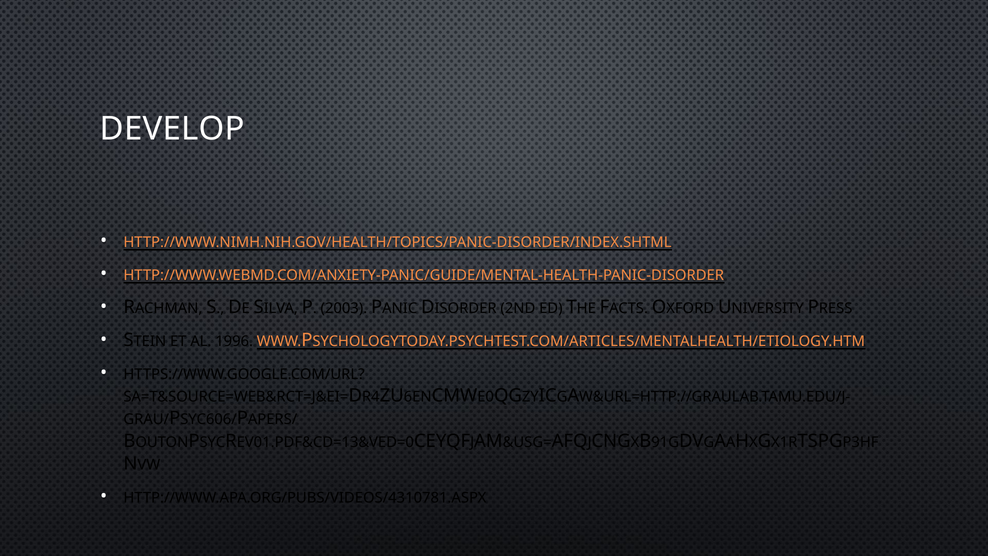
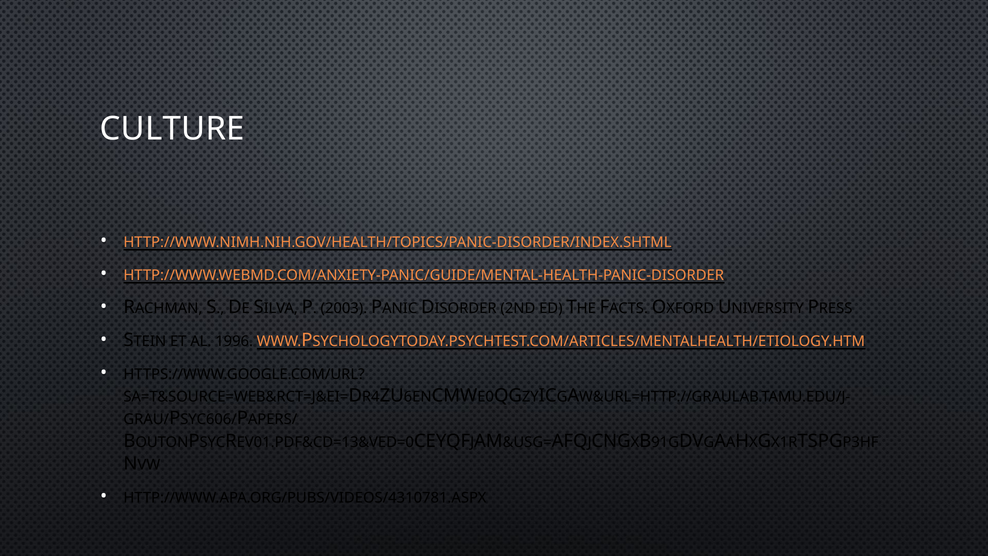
DEVELOP: DEVELOP -> CULTURE (172, 129)
